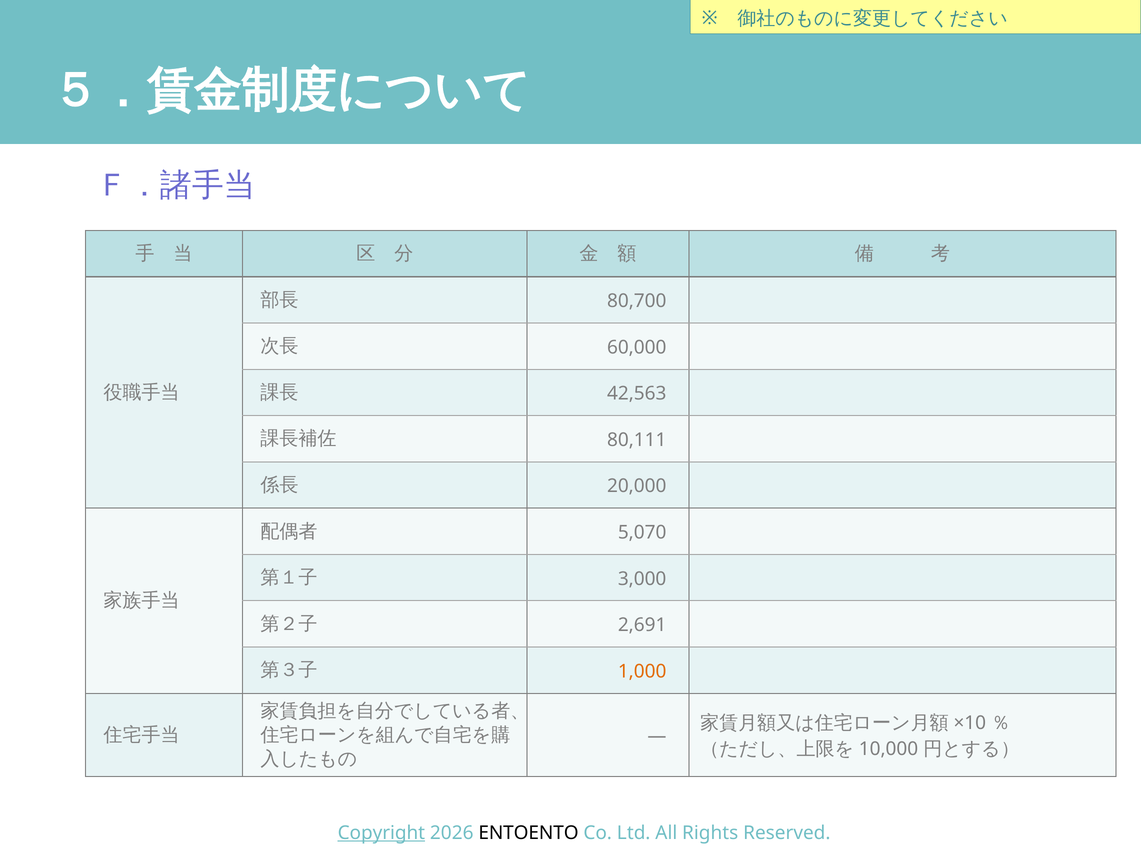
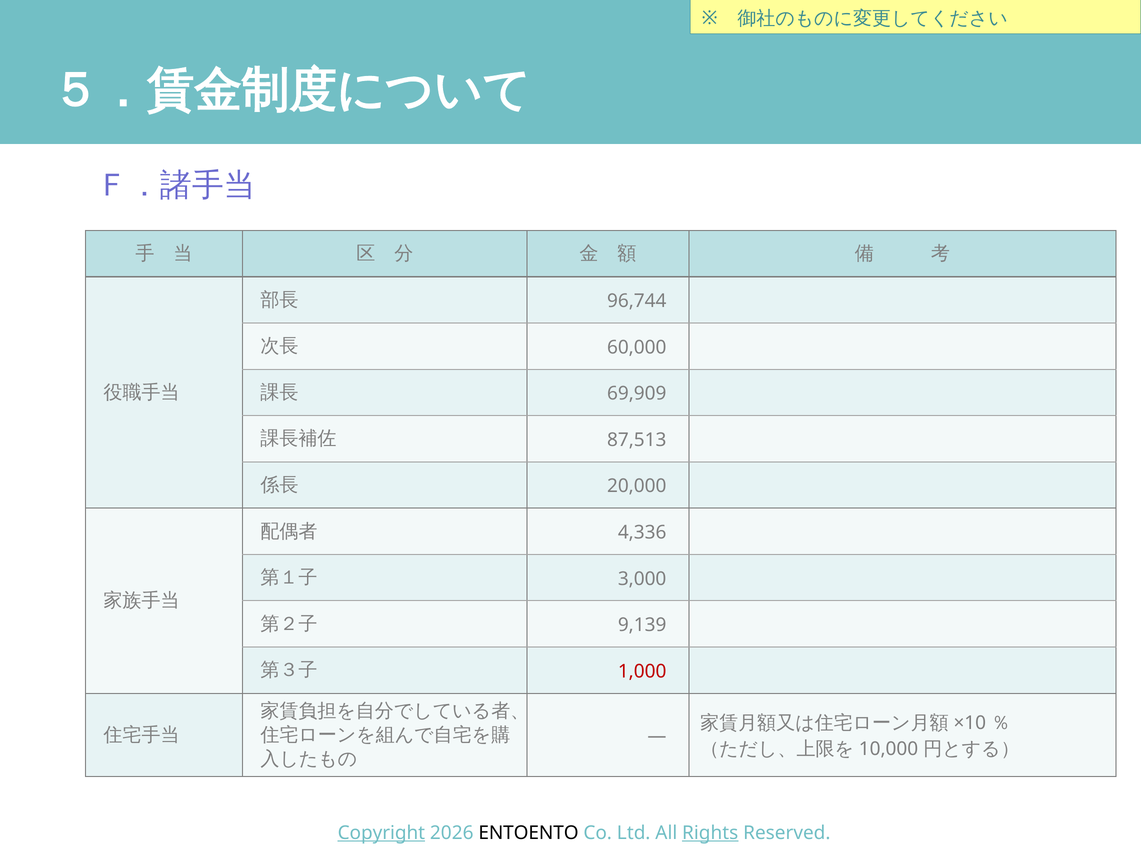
80,700: 80,700 -> 96,744 (637, 301)
42,563: 42,563 -> 69,909 (637, 393)
80,111: 80,111 -> 87,513 (637, 440)
5,070: 5,070 -> 4,336 (642, 532)
2,691: 2,691 -> 9,139 (642, 625)
1,000 colour: orange -> red (642, 671)
Rights underline: none -> present (710, 833)
